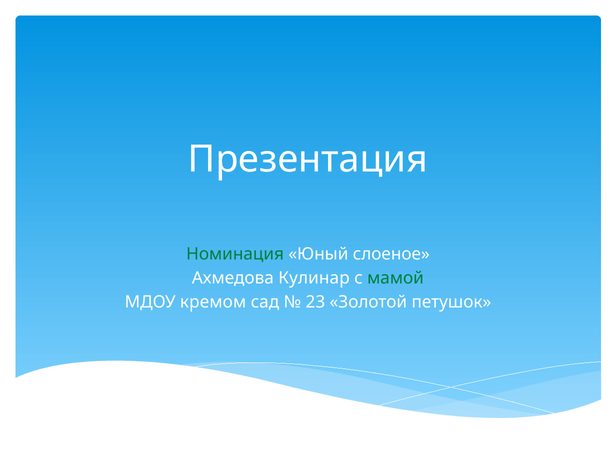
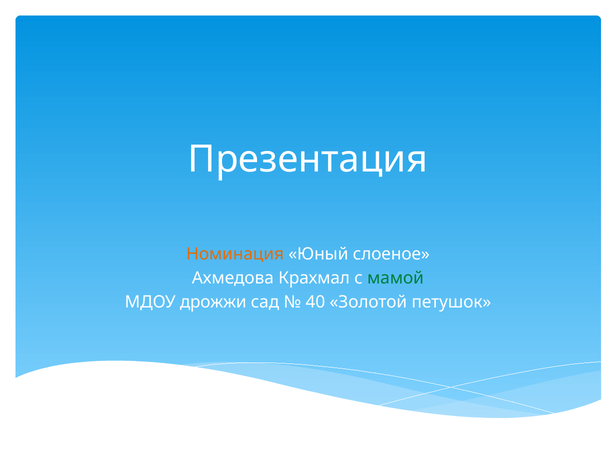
Номинация colour: green -> orange (235, 254)
Кулинар: Кулинар -> Крахмал (314, 278)
кремом: кремом -> дрожжи (213, 302)
23: 23 -> 40 (315, 302)
